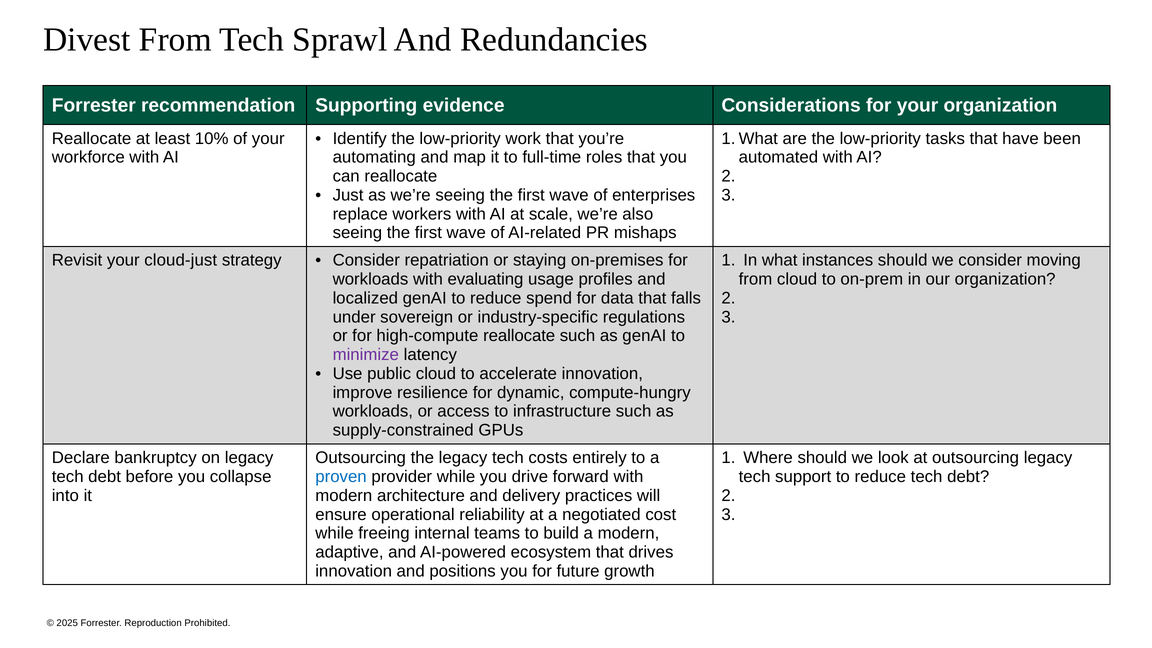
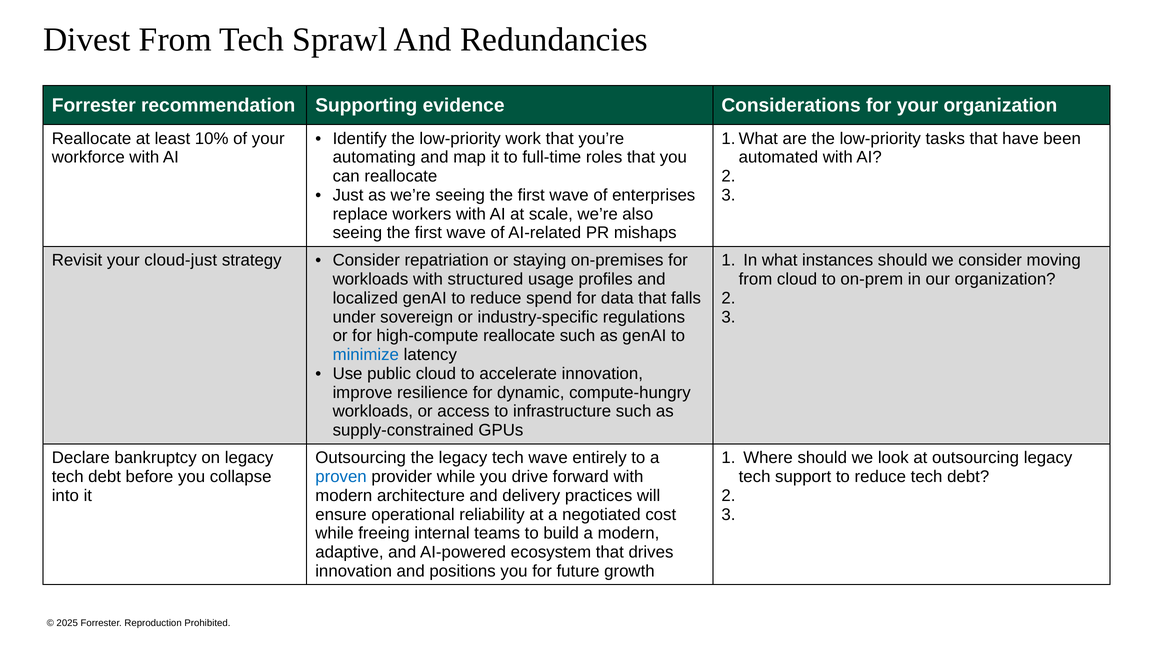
evaluating: evaluating -> structured (485, 279)
minimize colour: purple -> blue (366, 355)
tech costs: costs -> wave (548, 458)
